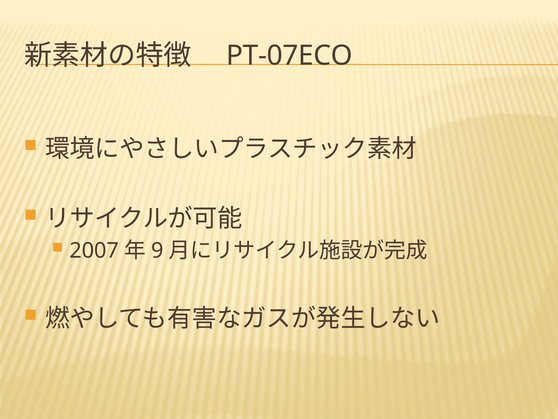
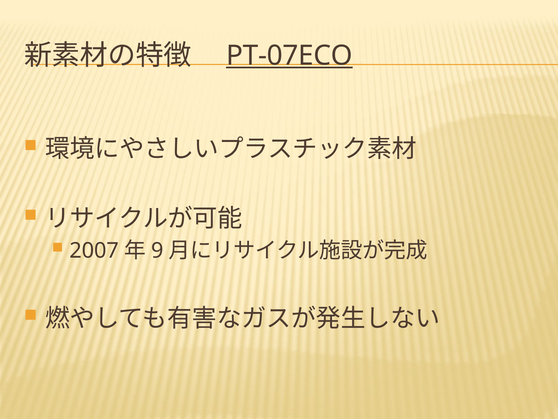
PT-07ECO underline: none -> present (289, 55)
